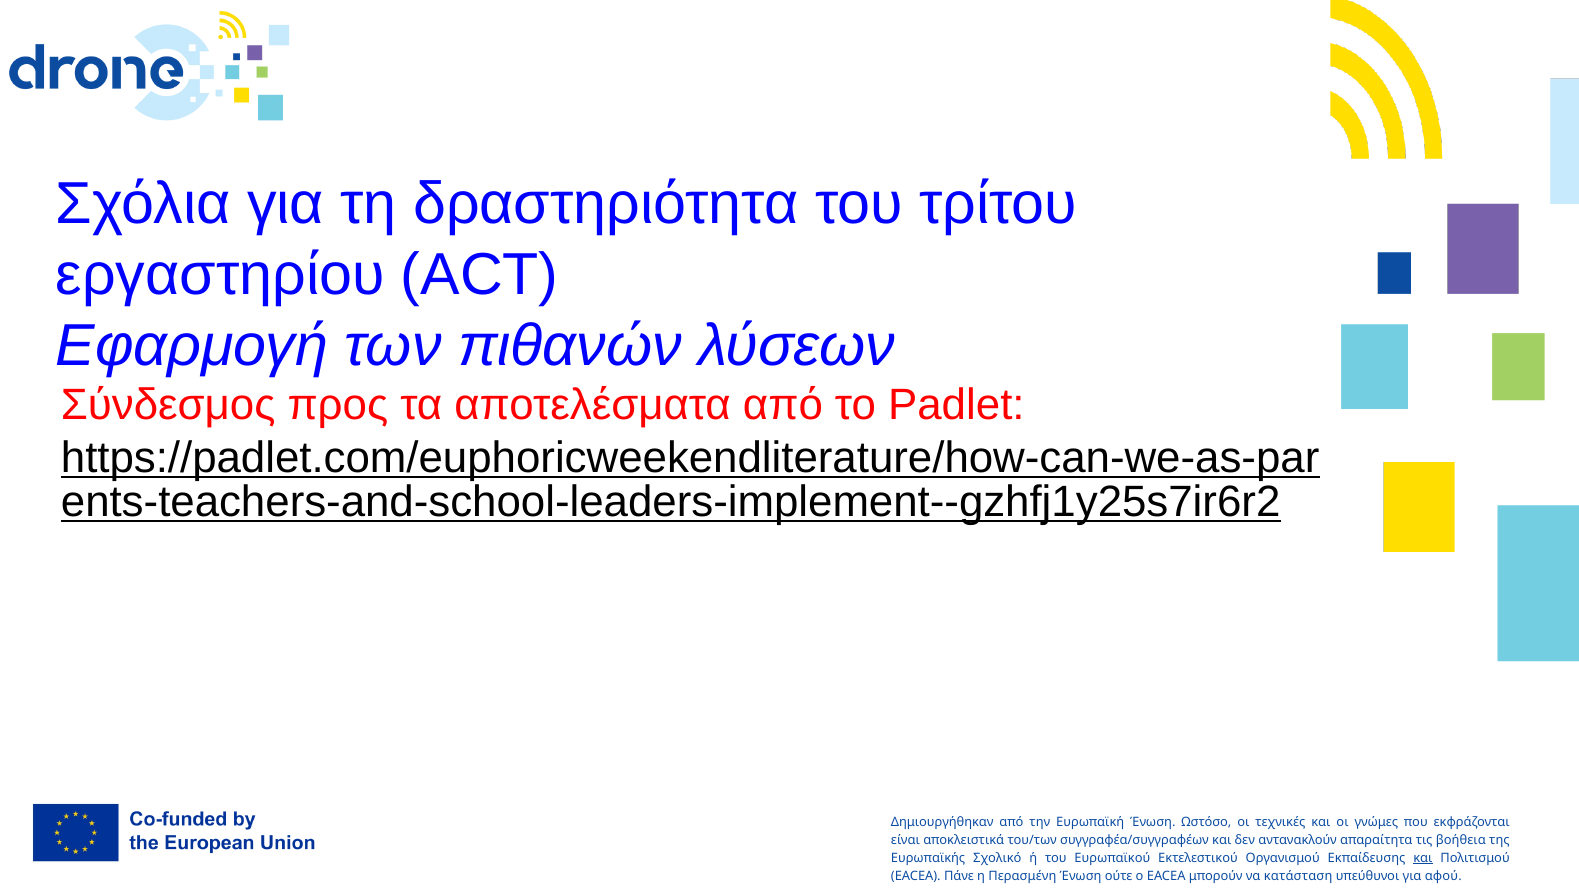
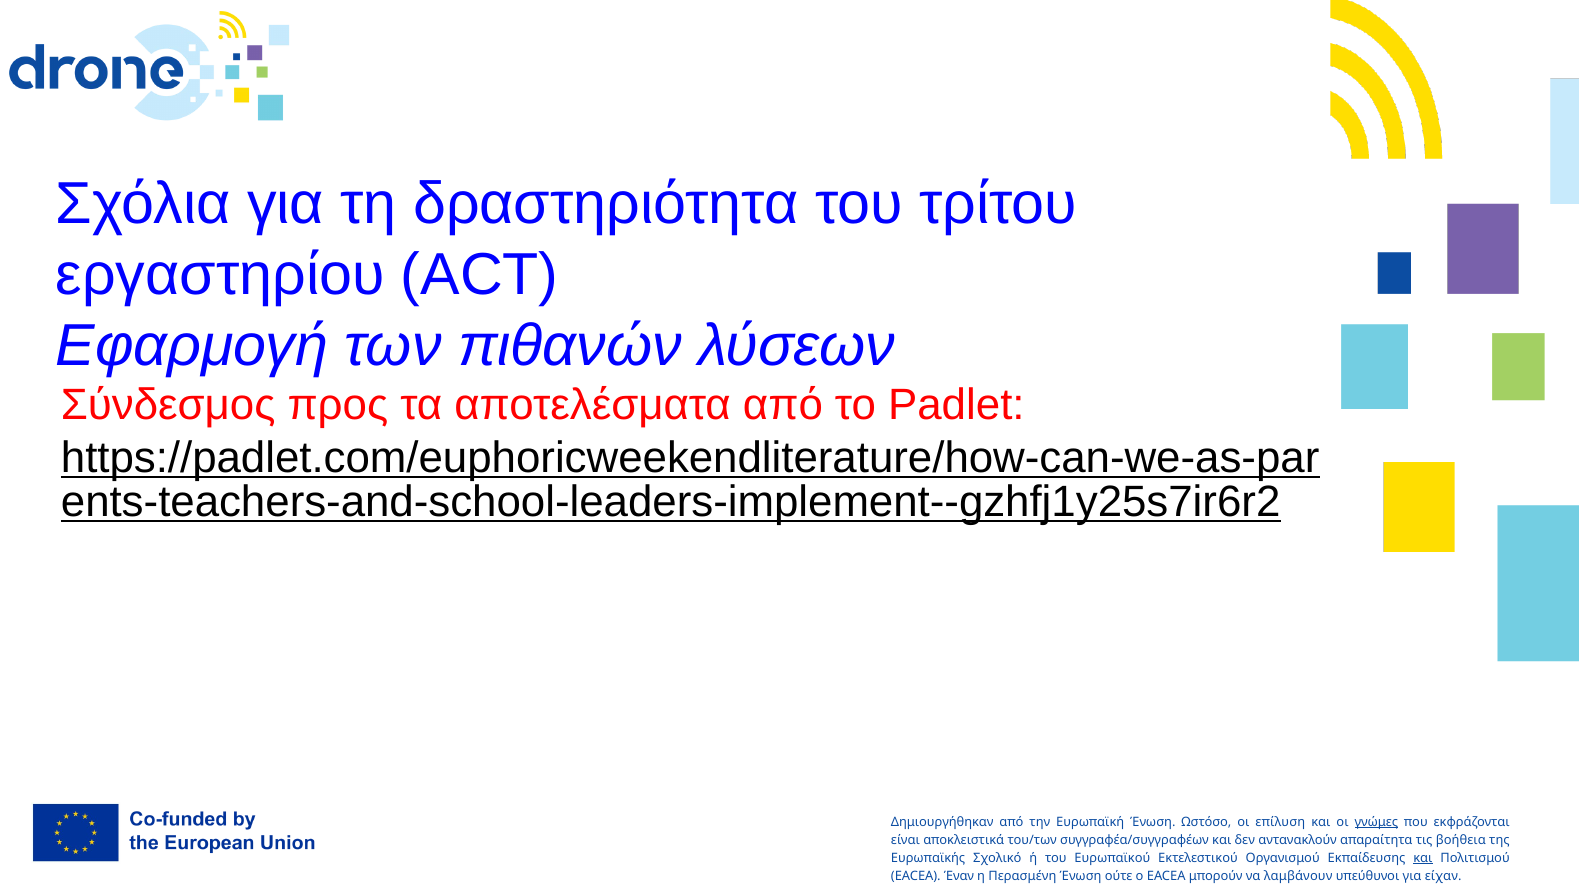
τεχνικές: τεχνικές -> επίλυση (1280, 822)
γνώμες underline: none -> present (1376, 822)
Πάνε: Πάνε -> Έναν (959, 876)
κατάσταση: κατάσταση -> λαμβάνουν (1298, 876)
αφού: αφού -> είχαν (1443, 876)
